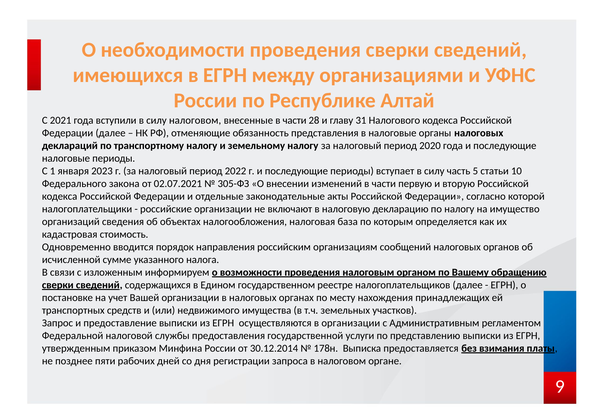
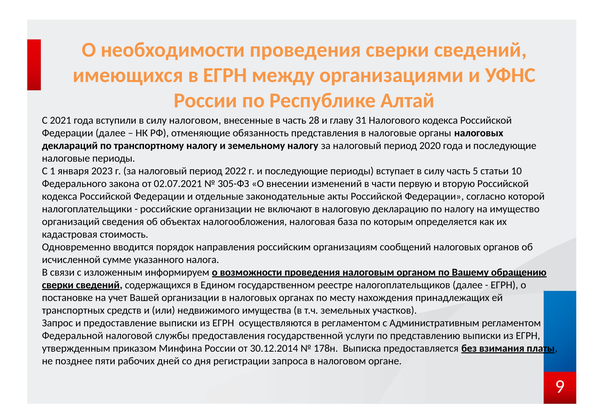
внесенные в части: части -> часть (295, 120)
в организации: организации -> регламентом (351, 323)
